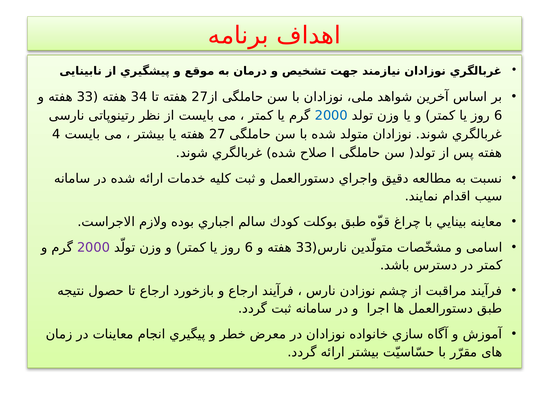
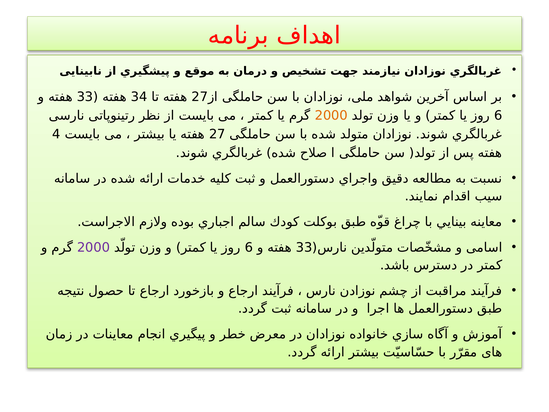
2000 colour: blue -> orange (331, 116)
